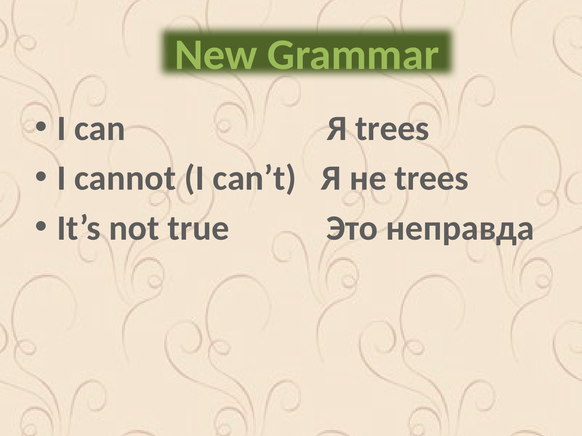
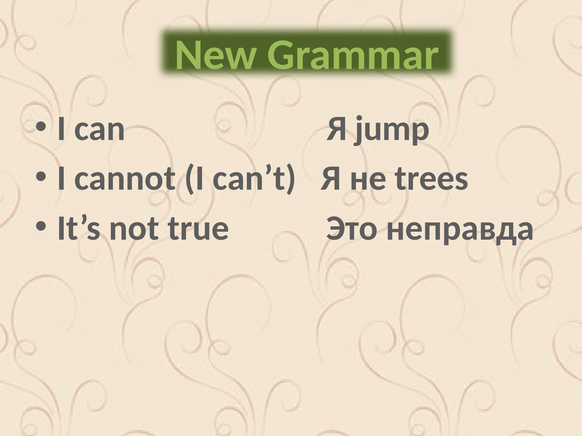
Я trees: trees -> jump (392, 129)
